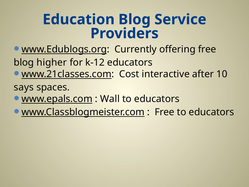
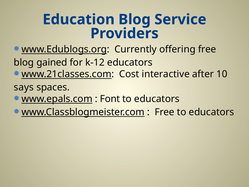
higher: higher -> gained (52, 62)
Wall: Wall -> Font (110, 99)
